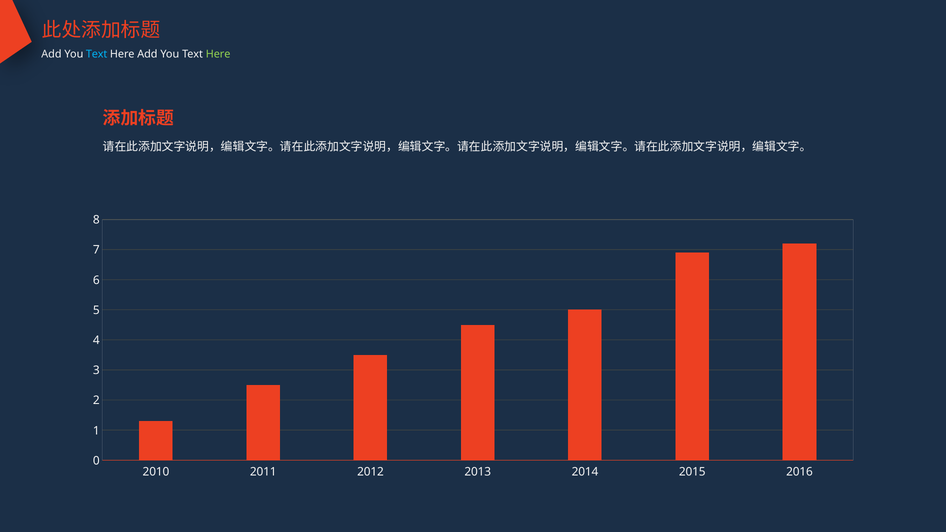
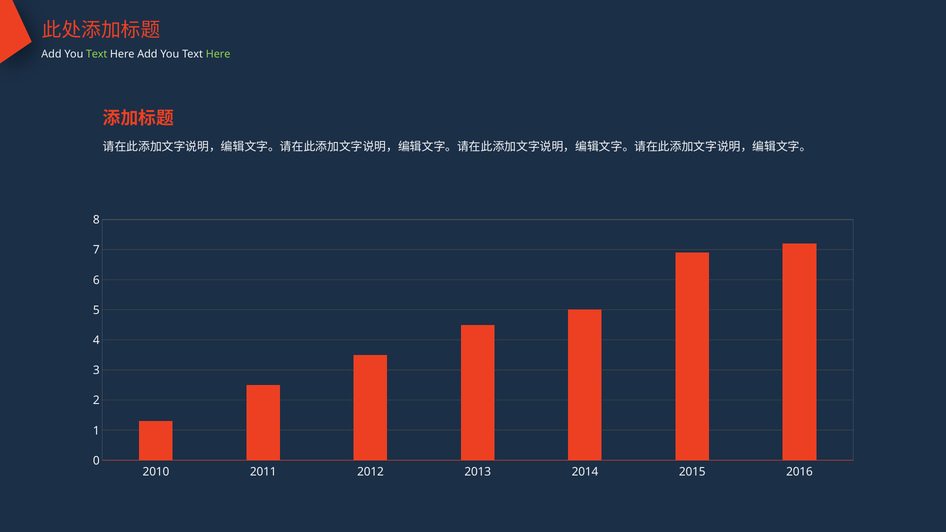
Text colour: light blue -> light green (97, 54)
